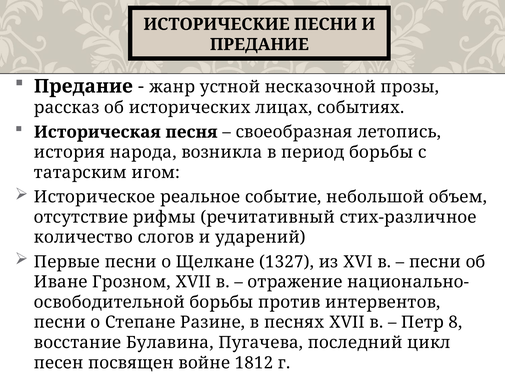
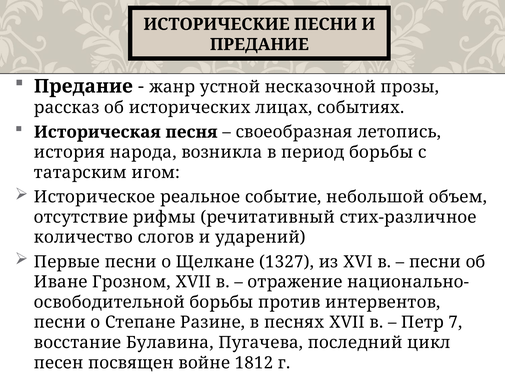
8: 8 -> 7 (455, 322)
